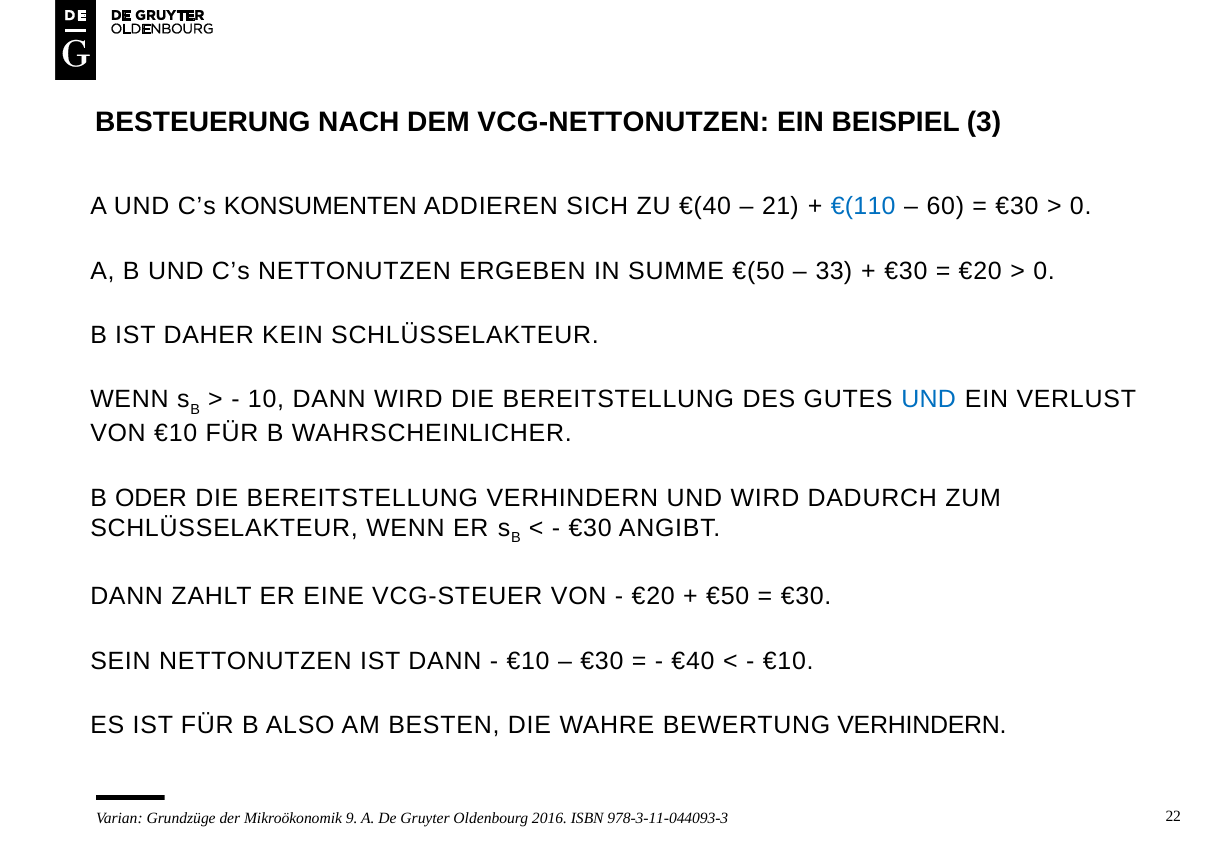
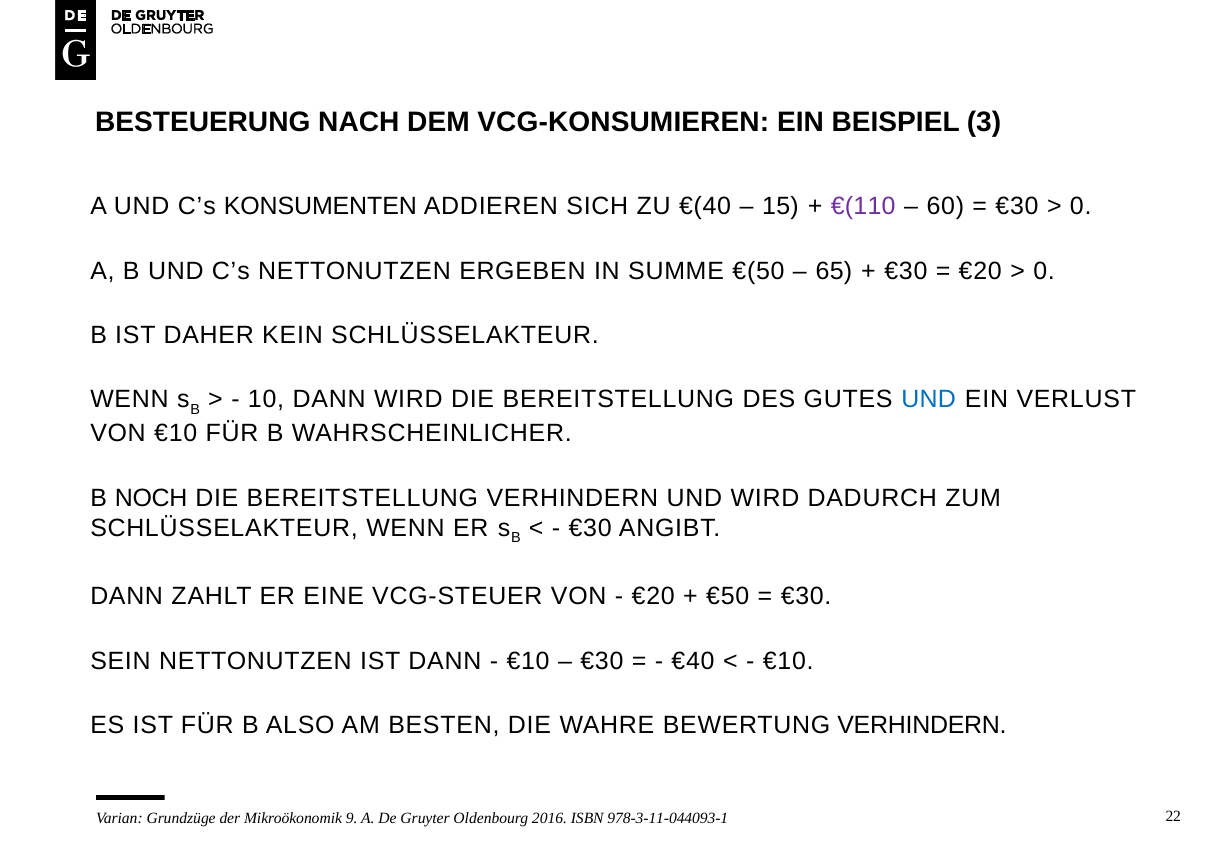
VCG-NETTONUTZEN: VCG-NETTONUTZEN -> VCG-KONSUMIEREN (623, 122)
21: 21 -> 15 (781, 206)
€(110 colour: blue -> purple (863, 206)
33: 33 -> 65 (834, 271)
ODER: ODER -> NOCH (151, 498)
978-3-11-044093-3: 978-3-11-044093-3 -> 978-3-11-044093-1 (668, 818)
